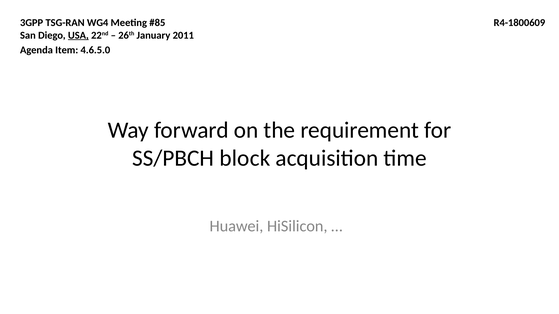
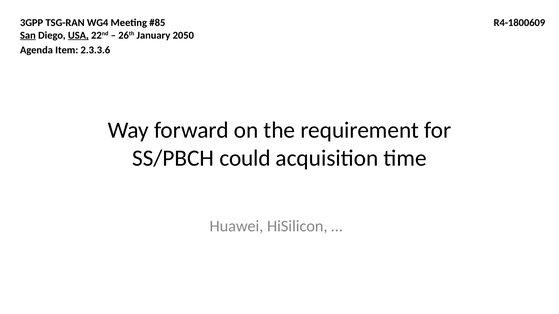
San underline: none -> present (28, 35)
2011: 2011 -> 2050 (183, 35)
4.6.5.0: 4.6.5.0 -> 2.3.3.6 (95, 50)
block: block -> could (245, 158)
